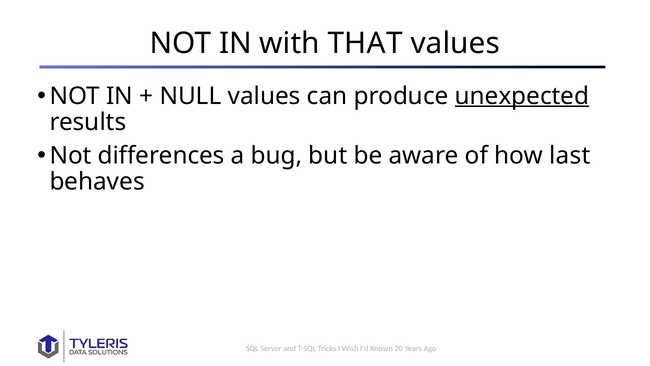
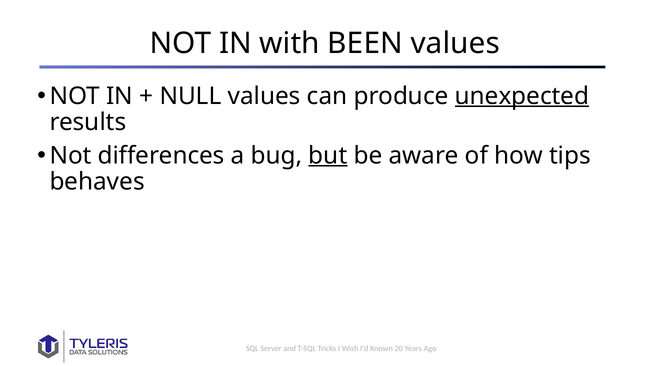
THAT: THAT -> BEEN (365, 44)
but underline: none -> present (328, 155)
last: last -> tips (570, 155)
